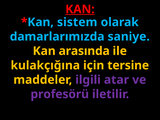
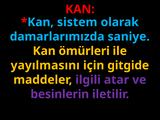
KAN underline: present -> none (80, 9)
arasında: arasında -> ömürleri (84, 51)
kulakçığına: kulakçığına -> yayılmasını (45, 65)
tersine: tersine -> gitgide (128, 65)
profesörü: profesörü -> besinlerin (60, 94)
